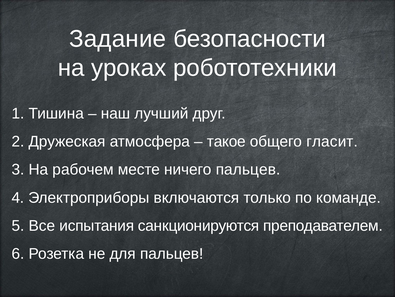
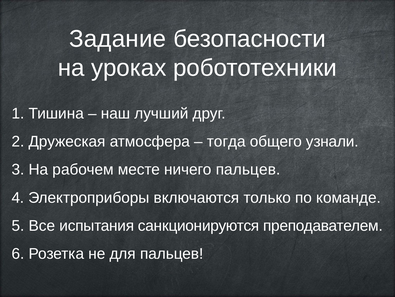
такое: такое -> тогда (226, 141)
гласит: гласит -> узнали (332, 141)
